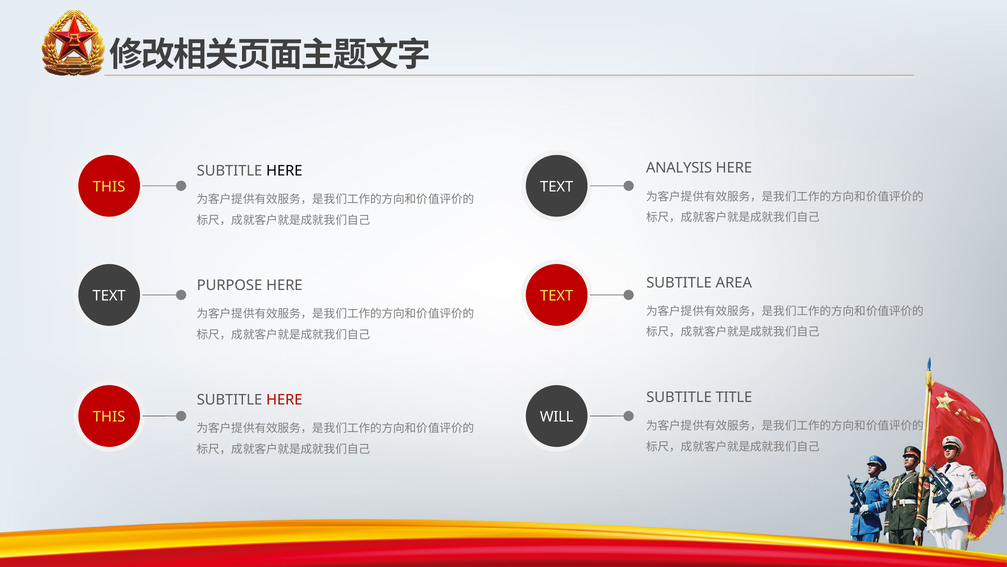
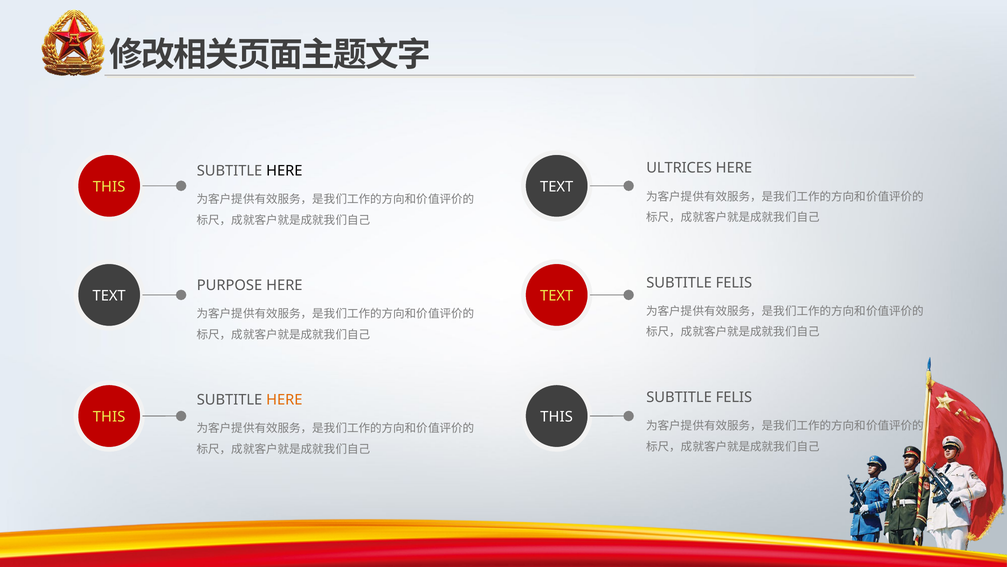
ANALYSIS: ANALYSIS -> ULTRICES (679, 168)
AREA: AREA -> FELIS (734, 282)
TITLE: TITLE -> FELIS (734, 397)
HERE colour: red -> orange (284, 400)
WILL: WILL -> THIS (557, 417)
